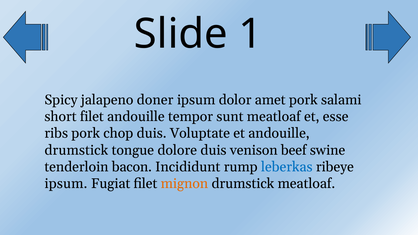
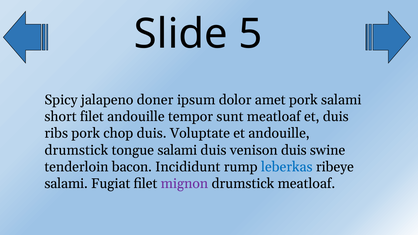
1: 1 -> 5 (251, 34)
et esse: esse -> duis (336, 117)
tongue dolore: dolore -> salami (177, 150)
venison beef: beef -> duis (294, 150)
ipsum: ipsum -> salami (66, 184)
mignon colour: orange -> purple (184, 184)
